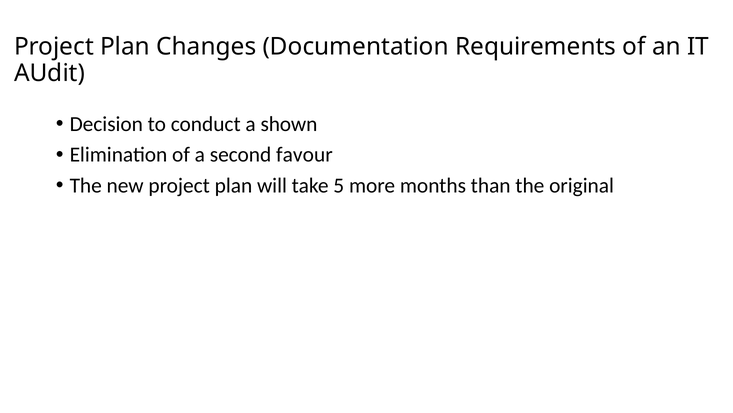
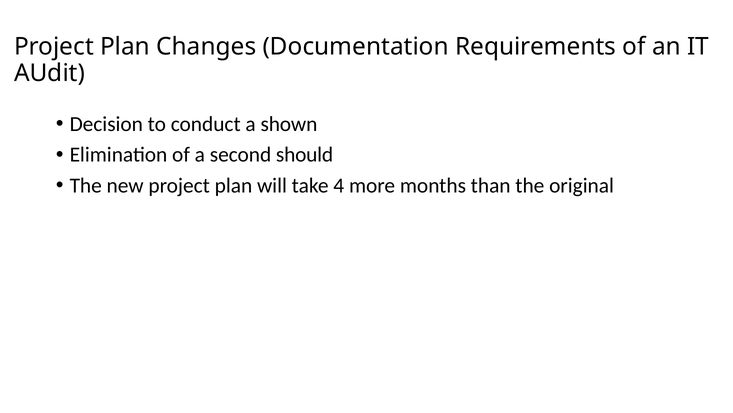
favour: favour -> should (305, 155)
5: 5 -> 4 (339, 185)
